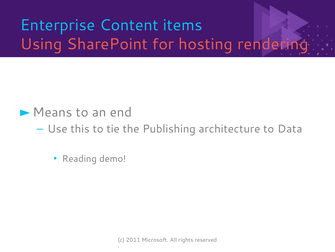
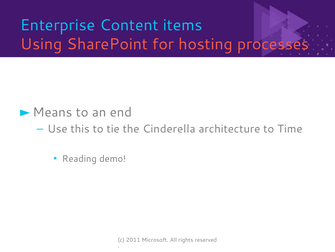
rendering: rendering -> processes (273, 44)
Publishing: Publishing -> Cinderella (169, 129)
Data: Data -> Time (290, 129)
